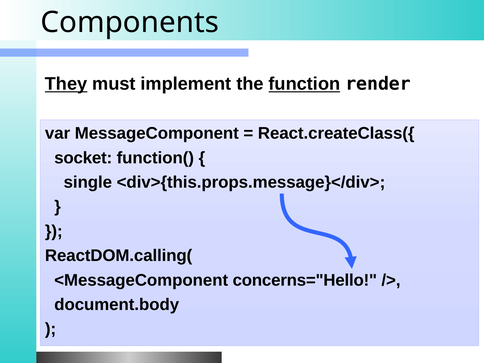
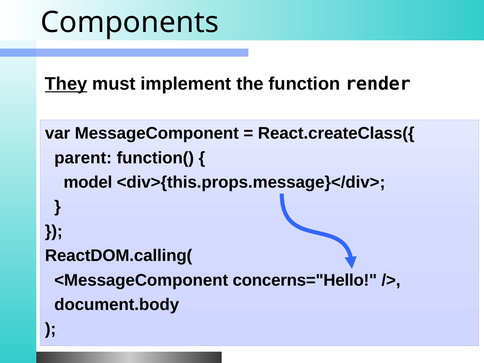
function underline: present -> none (304, 84)
socket: socket -> parent (83, 158)
single: single -> model (88, 182)
